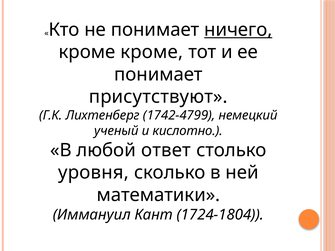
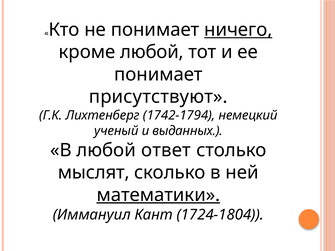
кроме кроме: кроме -> любой (152, 52)
1742-4799: 1742-4799 -> 1742-1794 (179, 115)
кислотно: кислотно -> выданных (188, 131)
уровня: уровня -> мыслят (94, 173)
математики underline: none -> present (158, 195)
